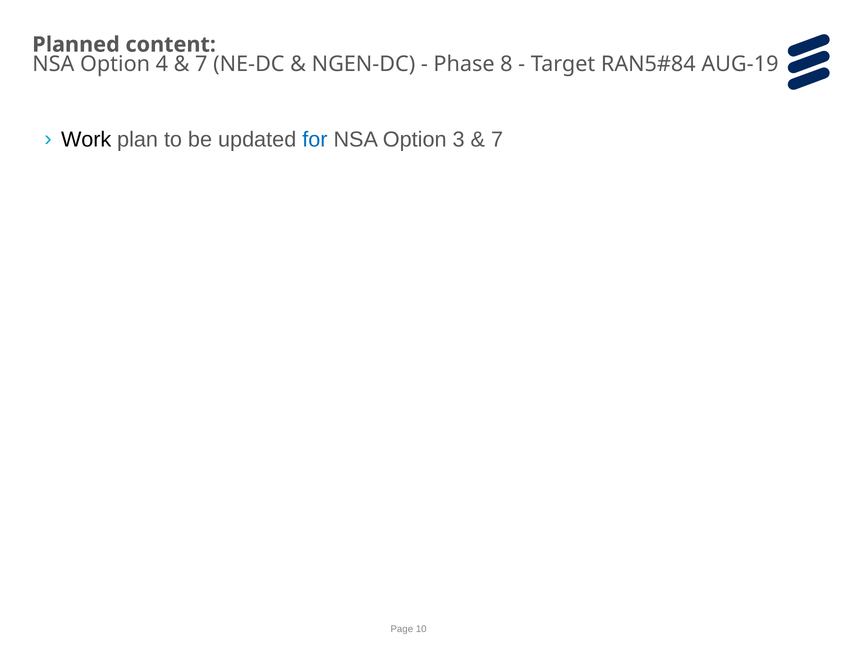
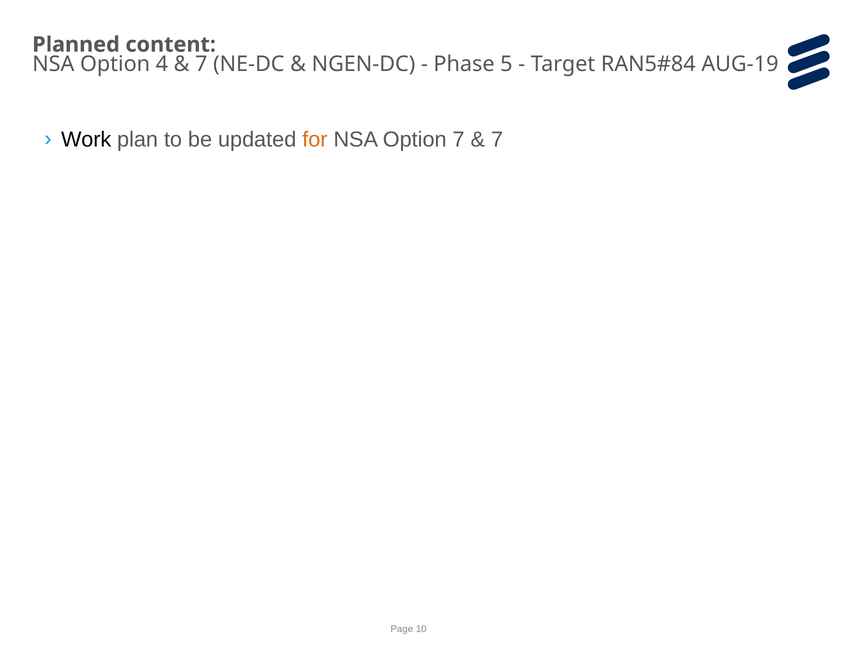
8: 8 -> 5 (506, 64)
for colour: blue -> orange (315, 140)
Option 3: 3 -> 7 (459, 140)
